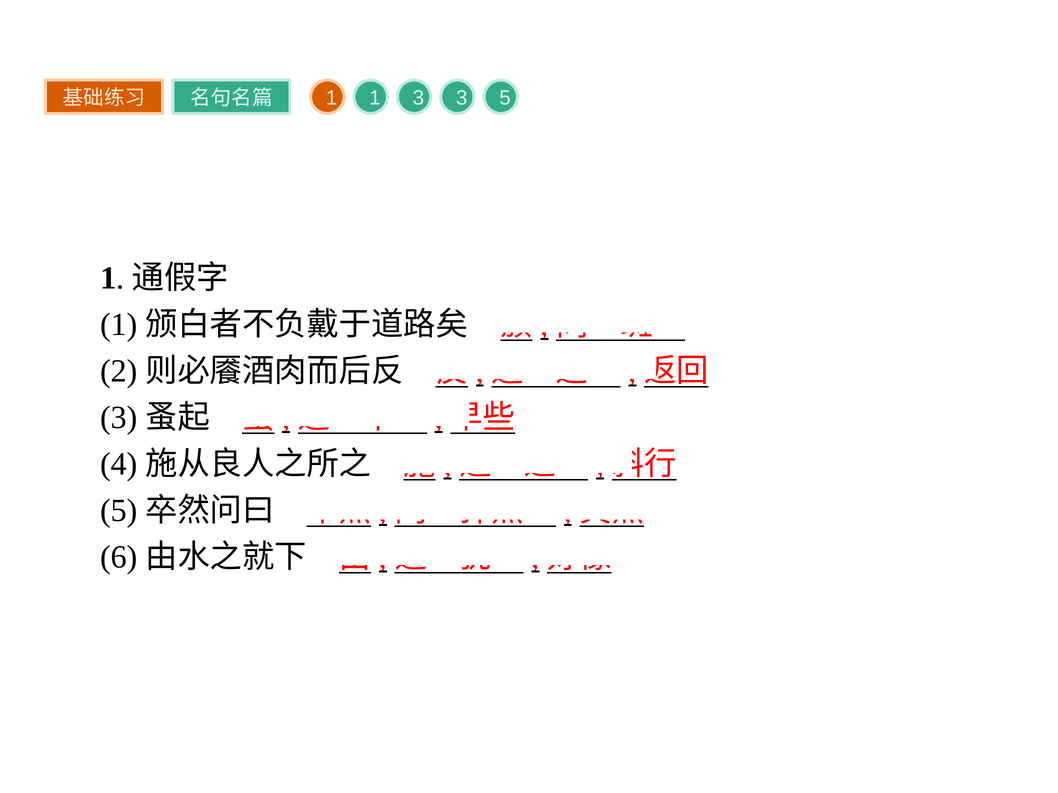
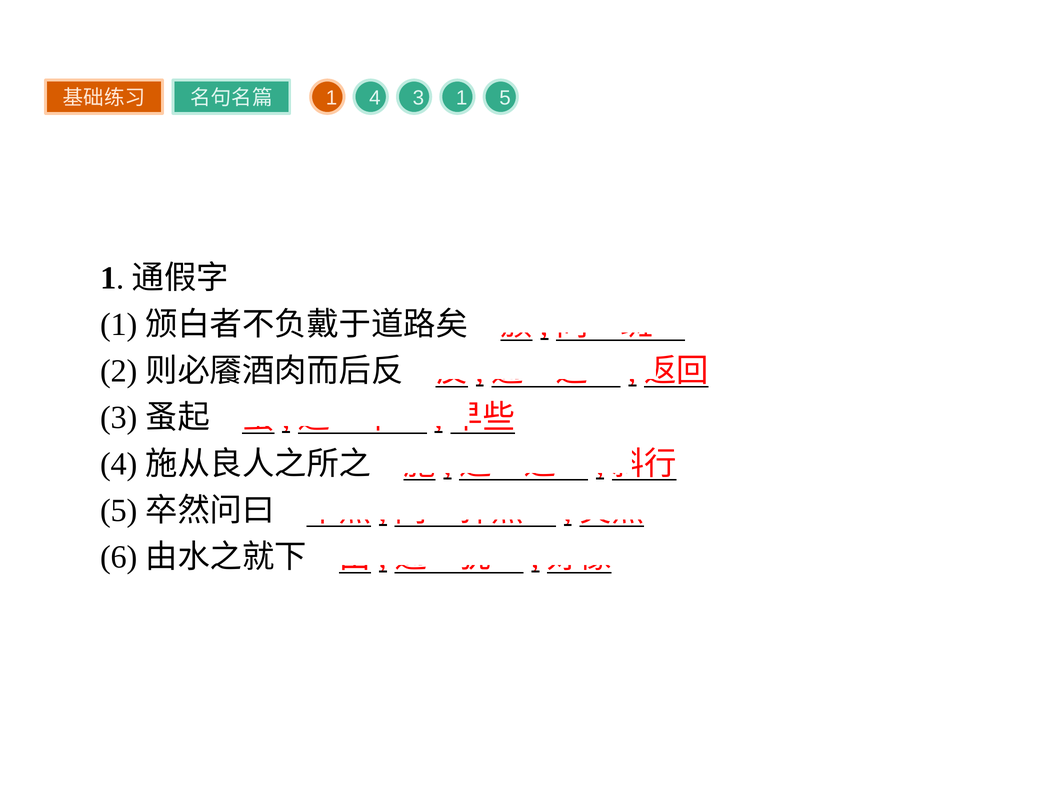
1 1: 1 -> 4 (375, 98)
3 3: 3 -> 1 (462, 98)
